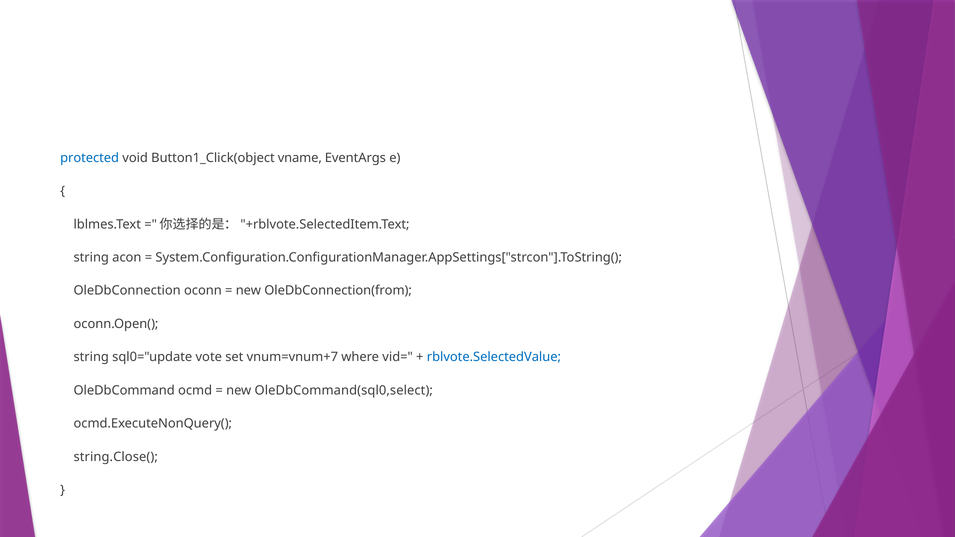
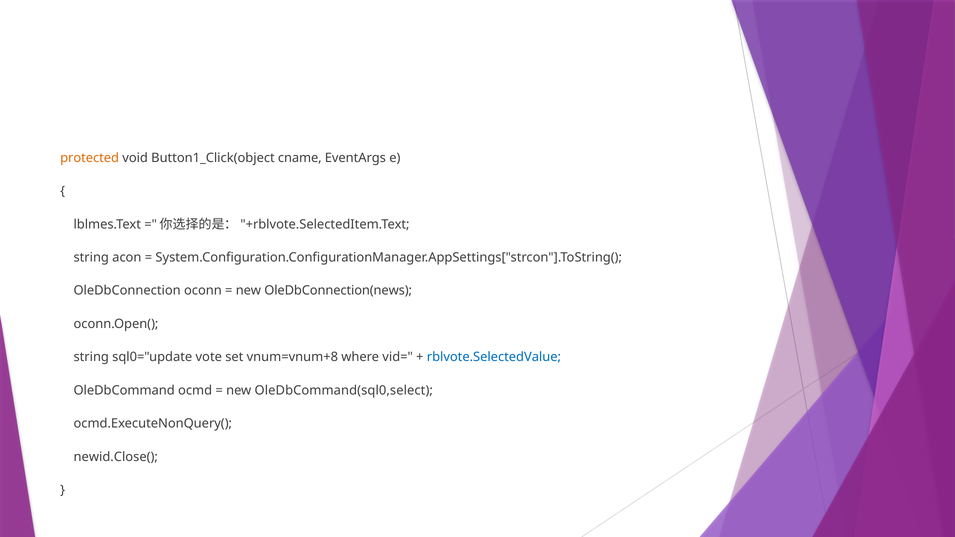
protected colour: blue -> orange (90, 158)
vname: vname -> cname (300, 158)
OleDbConnection(from: OleDbConnection(from -> OleDbConnection(news (338, 291)
vnum=vnum+7: vnum=vnum+7 -> vnum=vnum+8 (292, 357)
string.Close(: string.Close( -> newid.Close( (116, 457)
